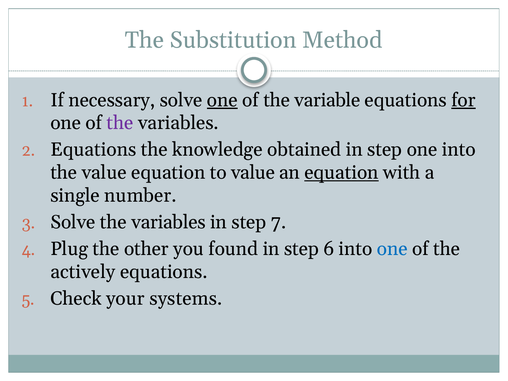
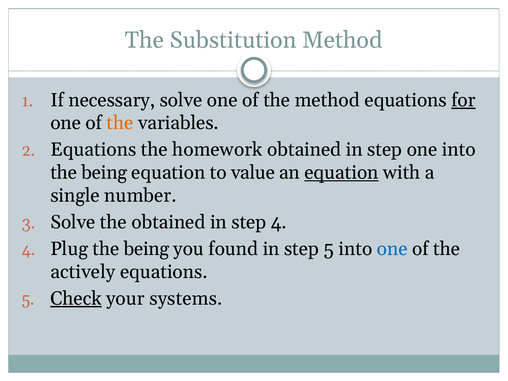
one underline: present -> none (222, 100)
the variable: variable -> method (327, 100)
the colour: purple -> orange (120, 123)
knowledge: knowledge -> homework (217, 150)
value: value -> being (104, 173)
Solve the variables: variables -> obtained (168, 222)
step 7: 7 -> 4 (279, 222)
Plug the other: other -> being (146, 249)
step 6: 6 -> 5 (329, 249)
Check underline: none -> present (76, 298)
